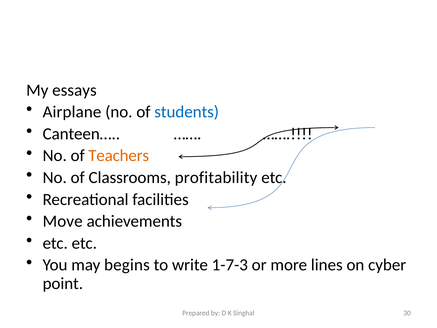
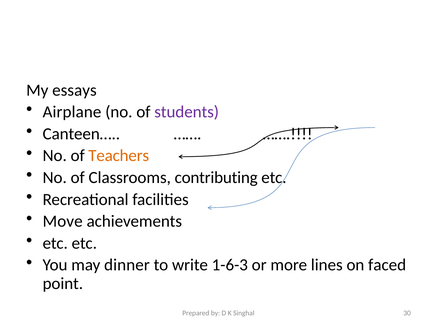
students colour: blue -> purple (187, 112)
profitability: profitability -> contributing (216, 177)
begins: begins -> dinner (127, 265)
1-7-3: 1-7-3 -> 1-6-3 (230, 265)
cyber: cyber -> faced (387, 265)
